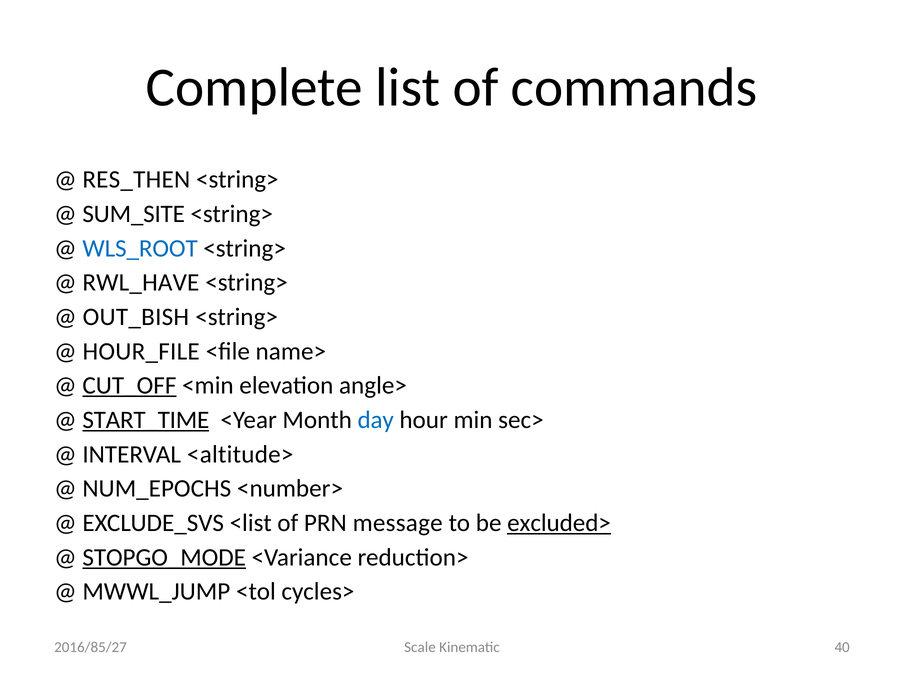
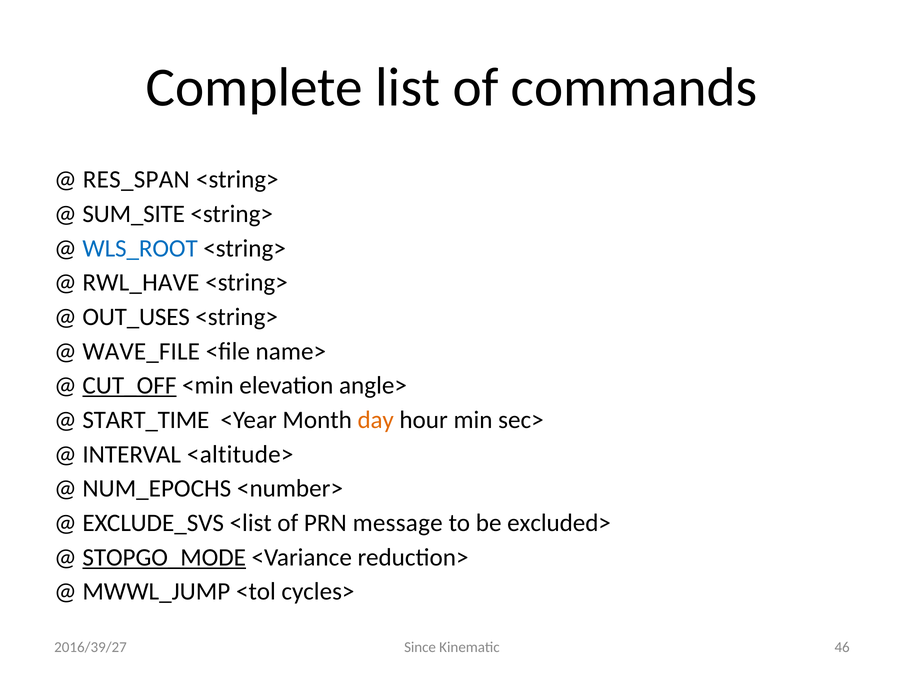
RES_THEN: RES_THEN -> RES_SPAN (136, 180)
OUT_BISH: OUT_BISH -> OUT_USES (136, 317)
HOUR_FILE: HOUR_FILE -> WAVE_FILE (141, 351)
START_TIME underline: present -> none (146, 420)
day colour: blue -> orange (376, 420)
excluded> underline: present -> none (559, 523)
Scale: Scale -> Since (420, 647)
40: 40 -> 46 (842, 647)
2016/85/27: 2016/85/27 -> 2016/39/27 (91, 647)
